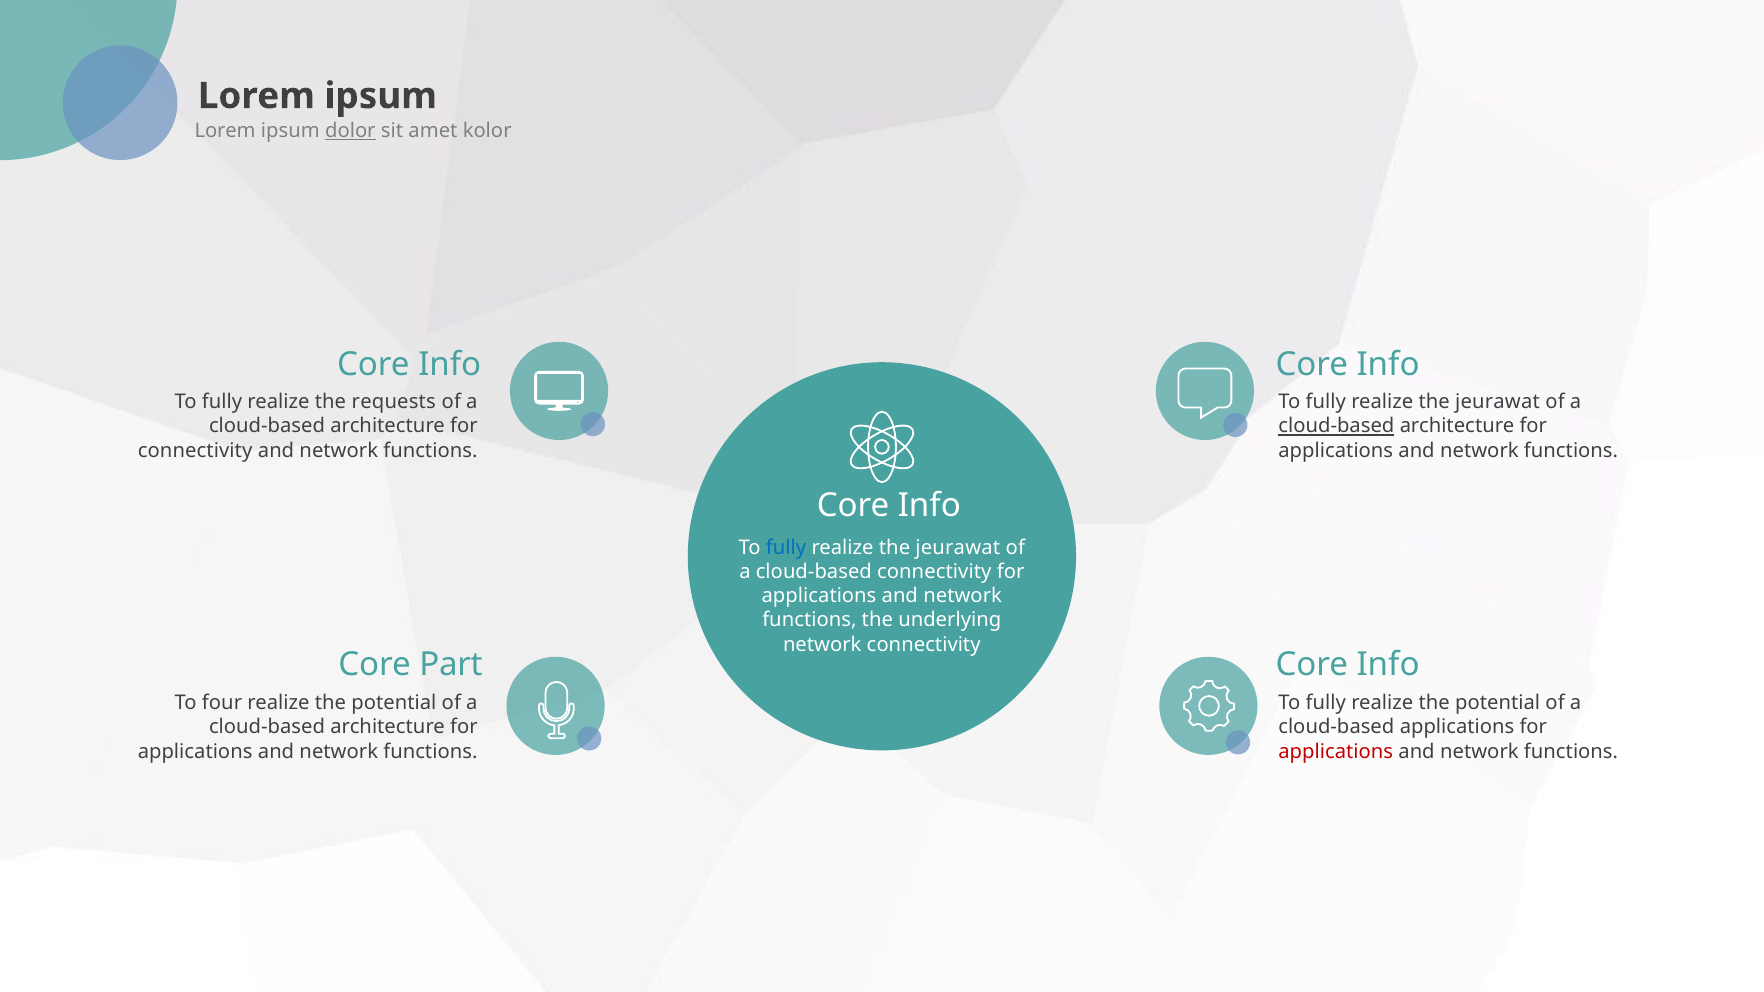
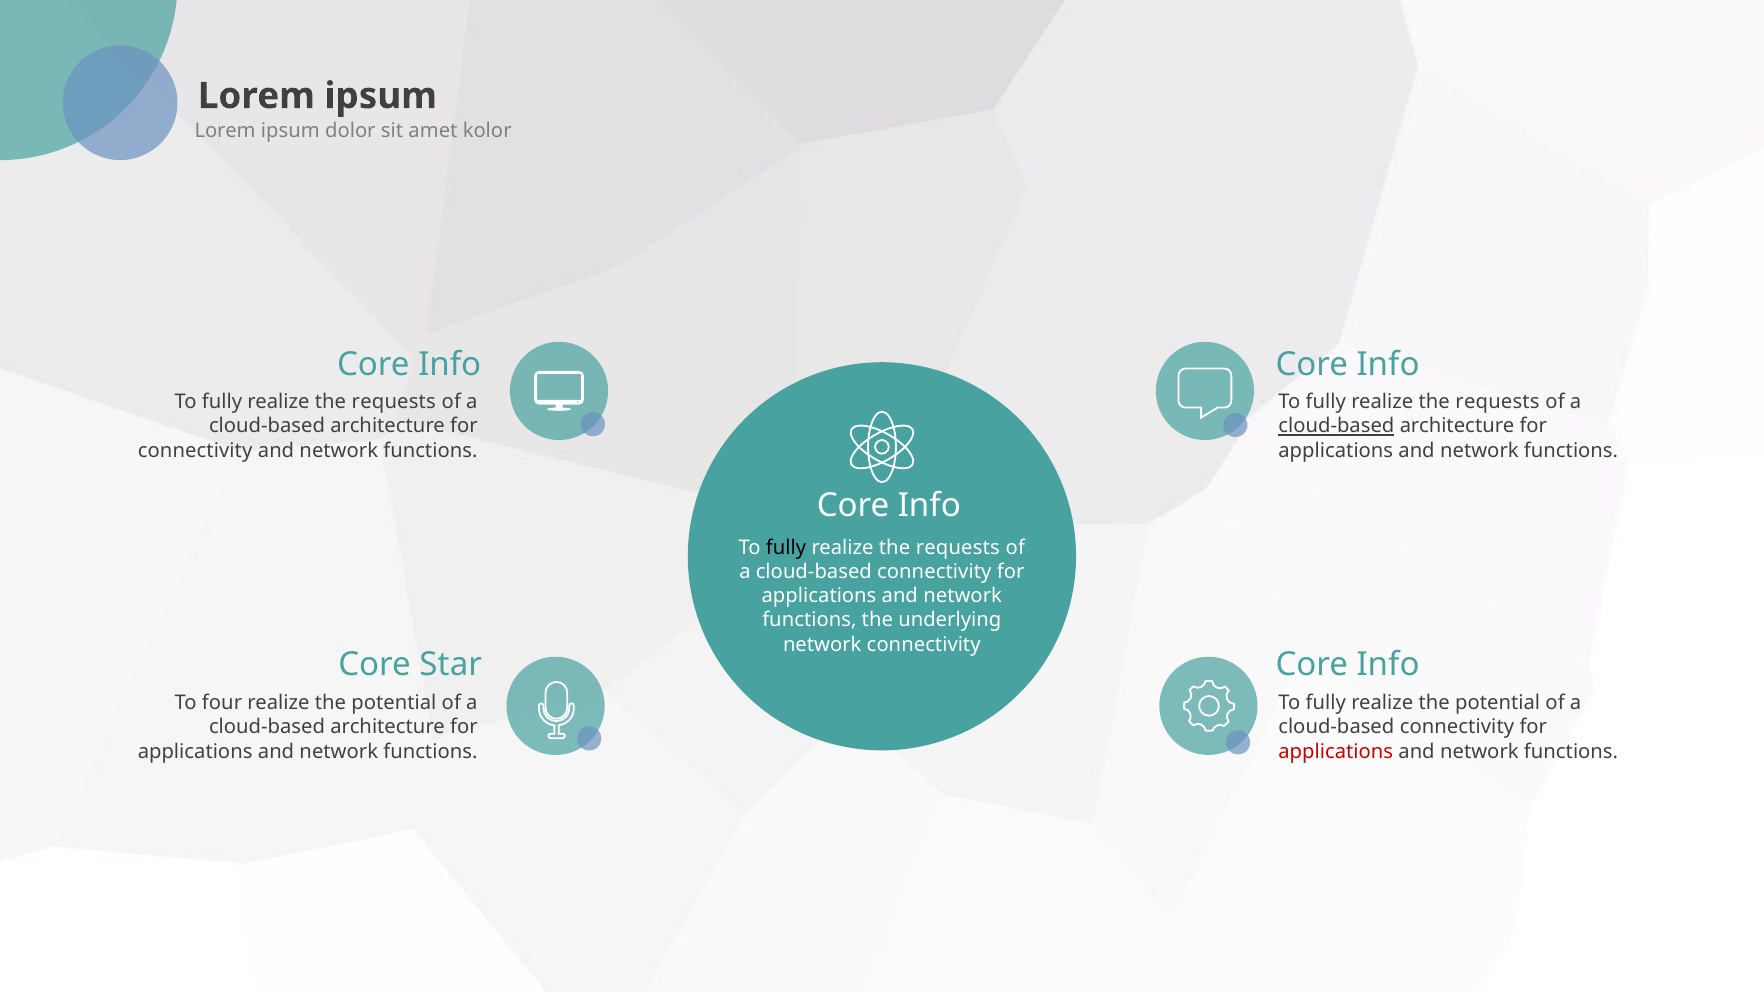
dolor underline: present -> none (350, 131)
jeurawat: jeurawat -> requests (1498, 402)
fully colour: blue -> black (786, 547)
jeurawat: jeurawat -> requests (958, 547)
Part: Part -> Star (451, 665)
applications: applications -> connectivity (1457, 727)
